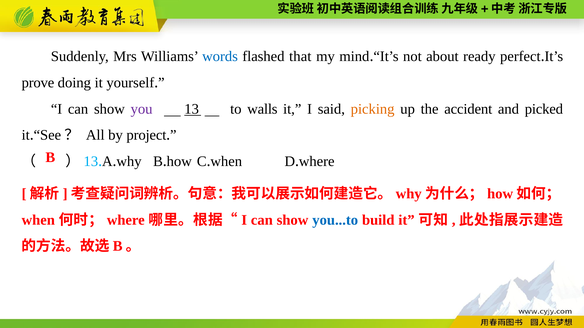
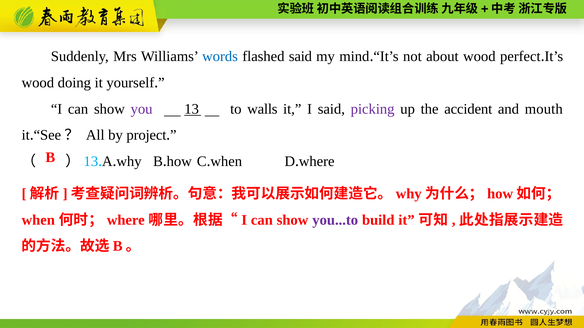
flashed that: that -> said (300, 56)
about ready: ready -> wood (479, 56)
prove: prove -> wood (38, 83)
picking colour: orange -> purple (373, 109)
picked: picked -> mouth (544, 109)
you...to colour: blue -> purple (335, 220)
